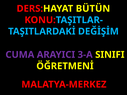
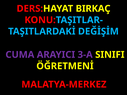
BÜTÜN: BÜTÜN -> BIRKAÇ (93, 9)
